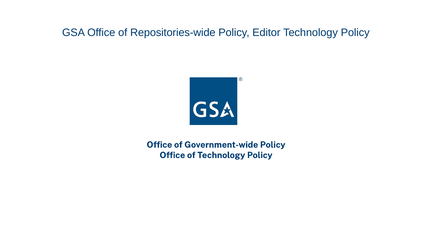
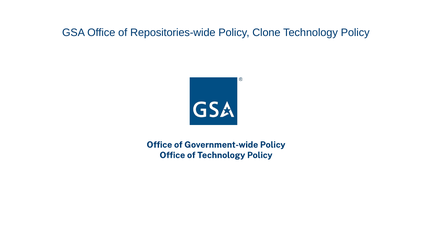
Editor: Editor -> Clone (266, 33)
